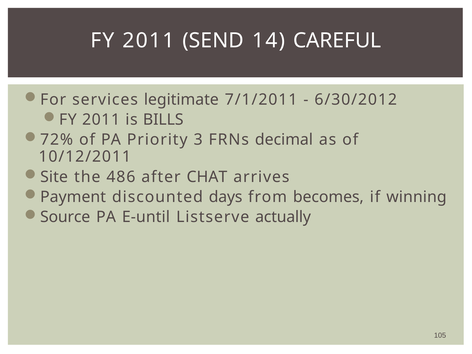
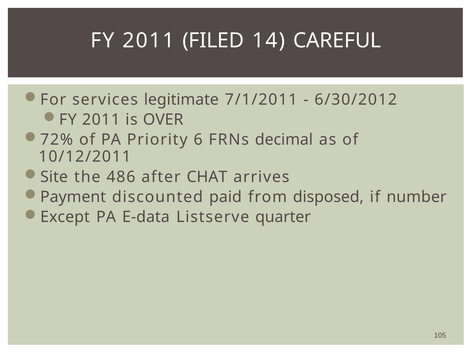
SEND: SEND -> FILED (213, 40)
BILLS: BILLS -> OVER (163, 120)
3: 3 -> 6 (198, 140)
days: days -> paid (225, 197)
becomes: becomes -> disposed (328, 197)
winning: winning -> number (417, 197)
Source: Source -> Except (65, 217)
E-until: E-until -> E-data (146, 217)
actually: actually -> quarter (283, 217)
